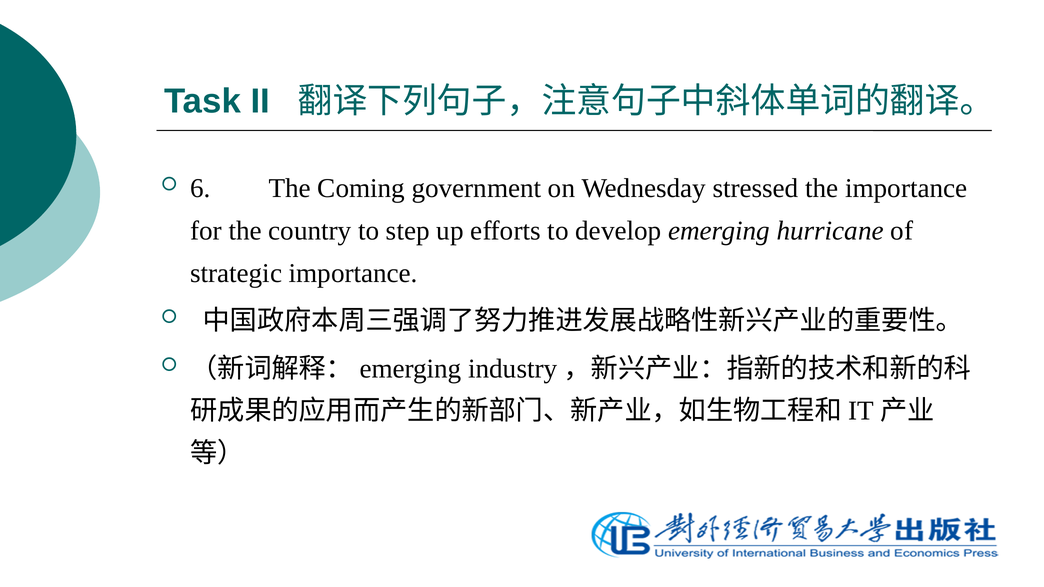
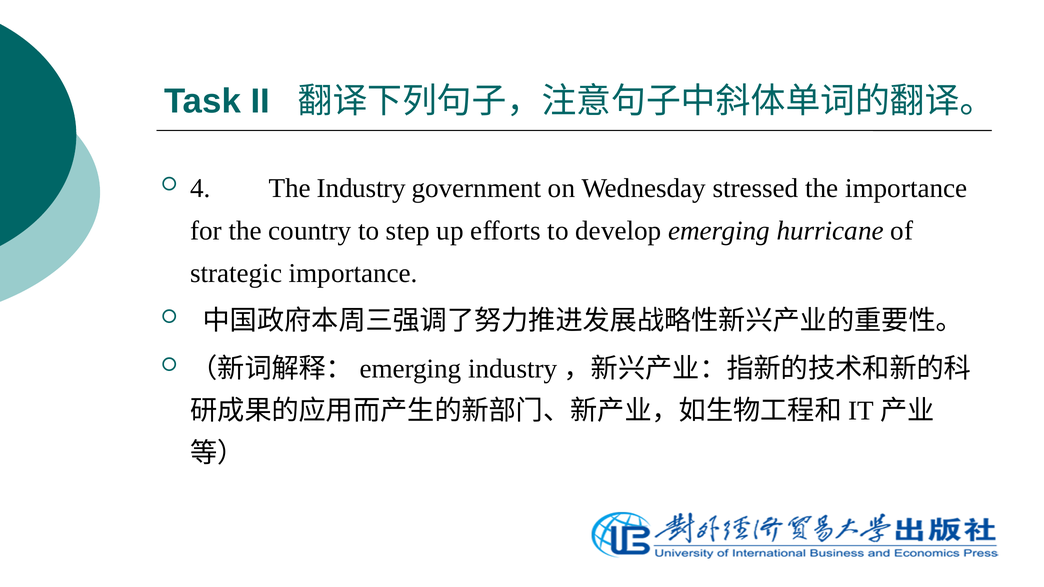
6: 6 -> 4 (200, 188)
Coming: Coming -> Industry (361, 188)
